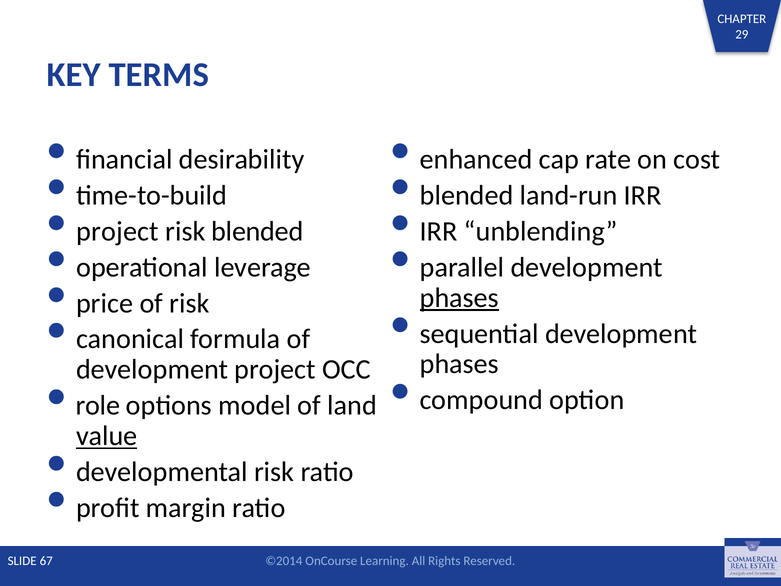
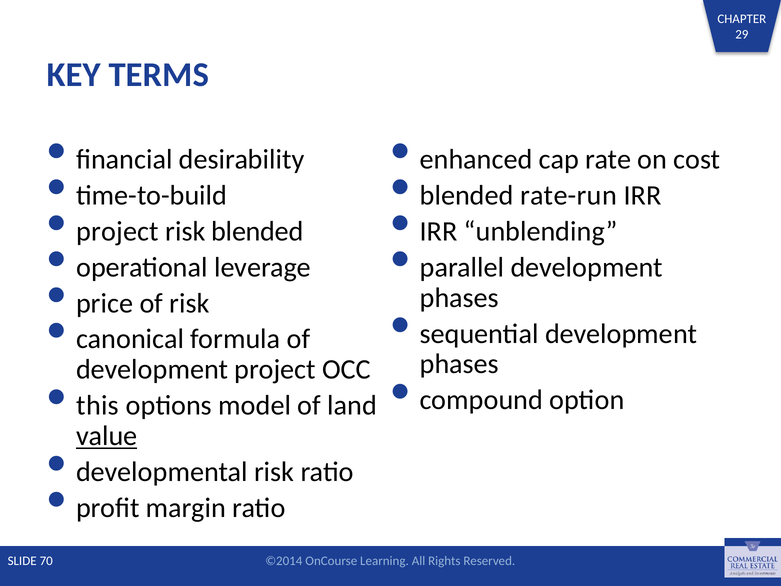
land-run: land-run -> rate-run (568, 195)
phases underline: present -> none (459, 298)
role: role -> this (98, 405)
67: 67 -> 70 (46, 561)
